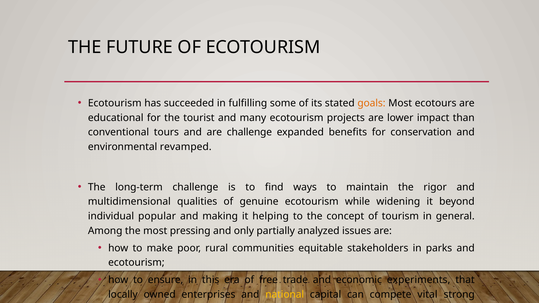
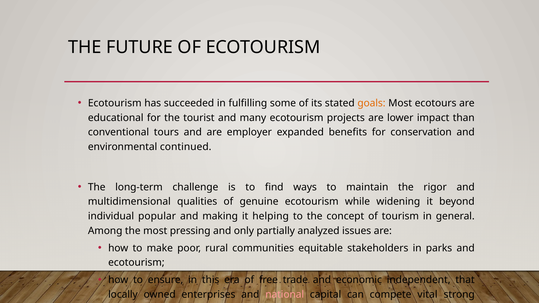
are challenge: challenge -> employer (249, 132)
revamped: revamped -> continued (186, 147)
experiments: experiments -> independent (419, 280)
national colour: yellow -> pink (285, 295)
